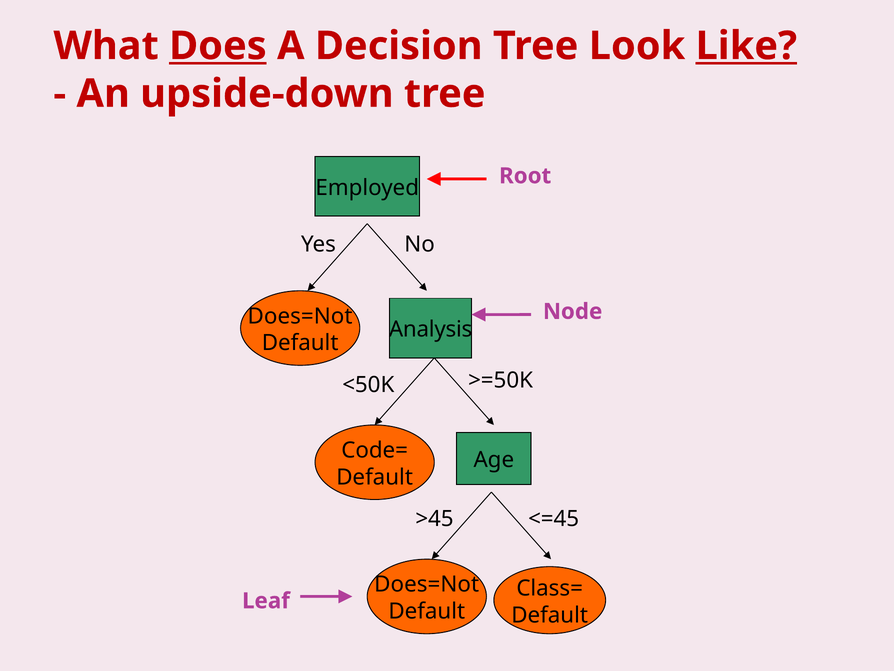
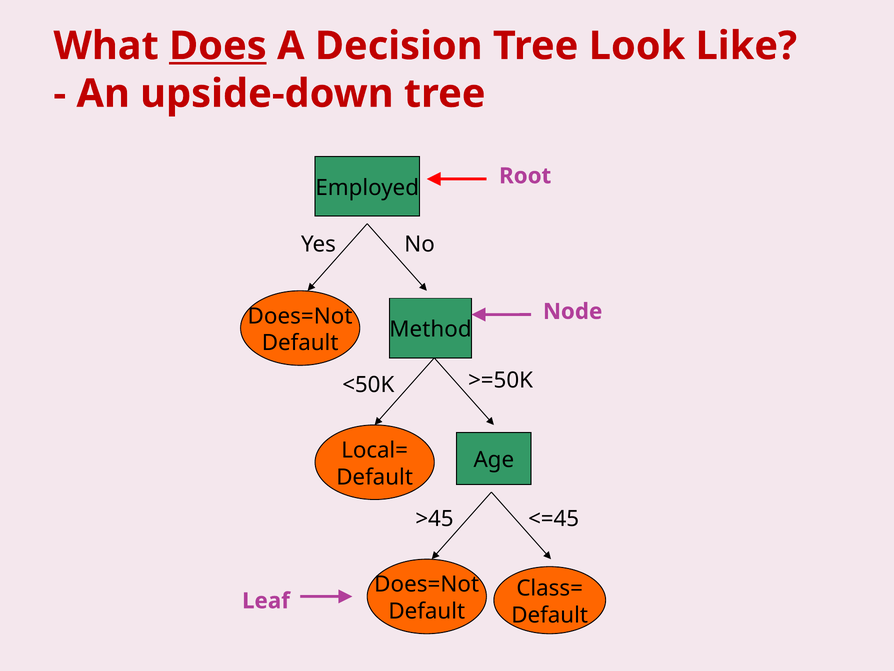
Like underline: present -> none (746, 46)
Analysis: Analysis -> Method (430, 329)
Code=: Code= -> Local= (375, 450)
